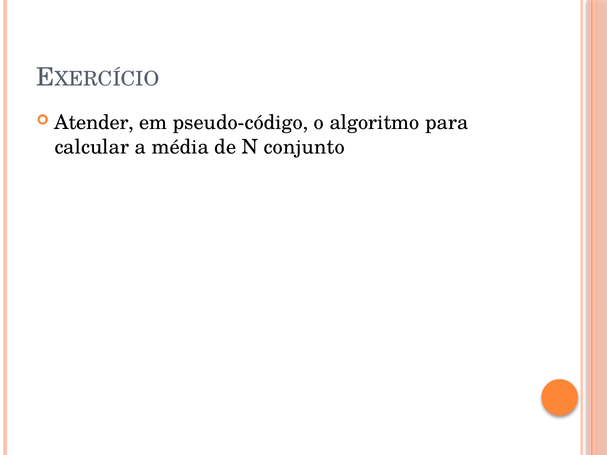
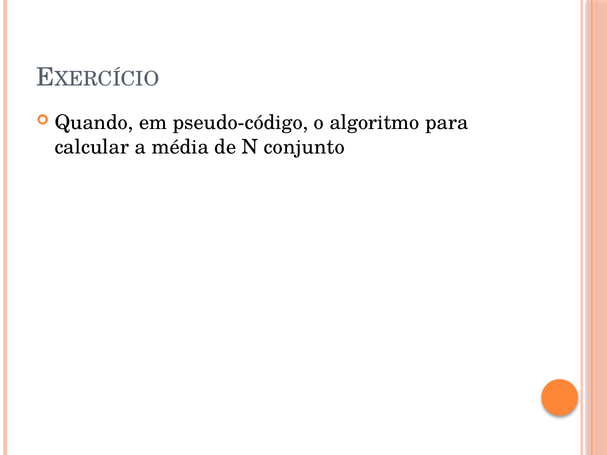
Atender: Atender -> Quando (94, 123)
